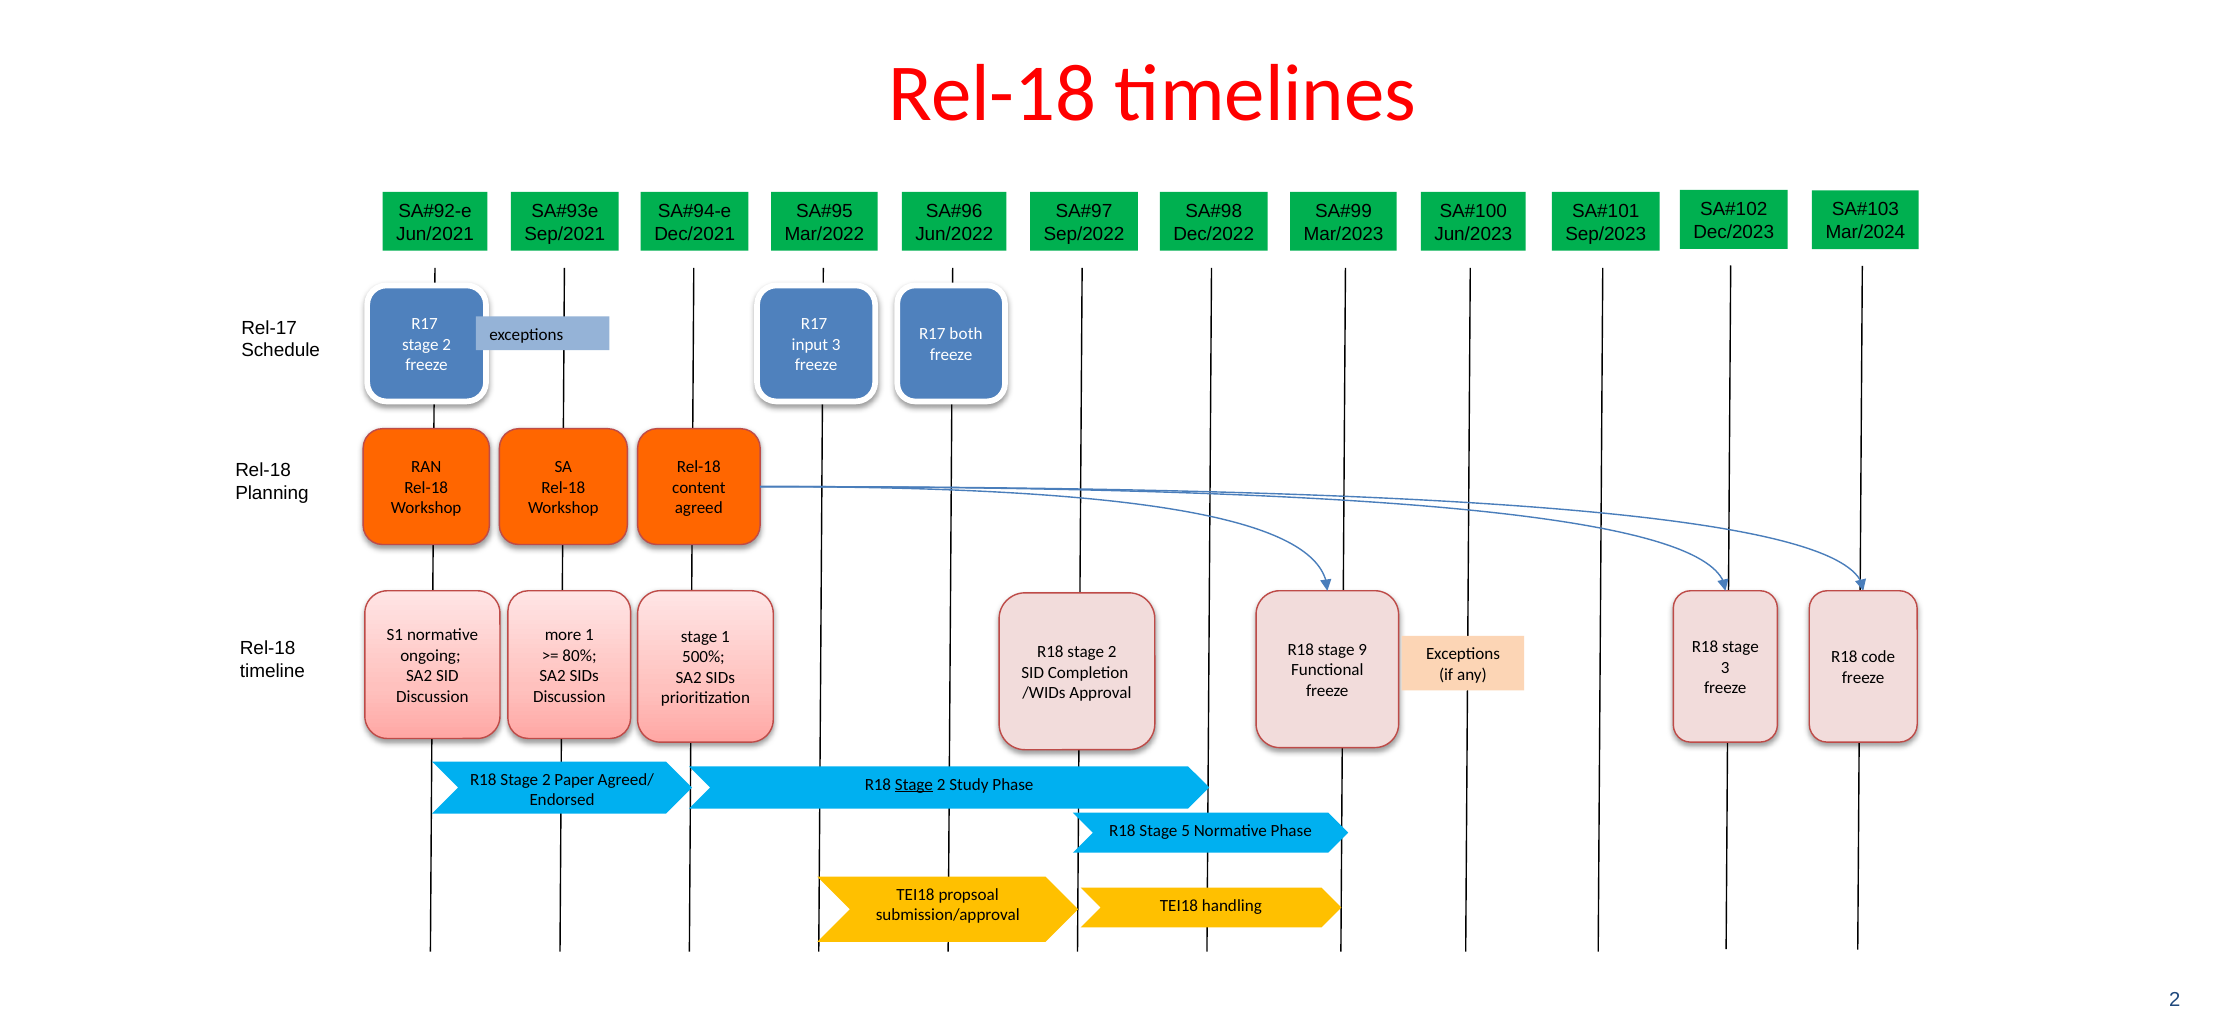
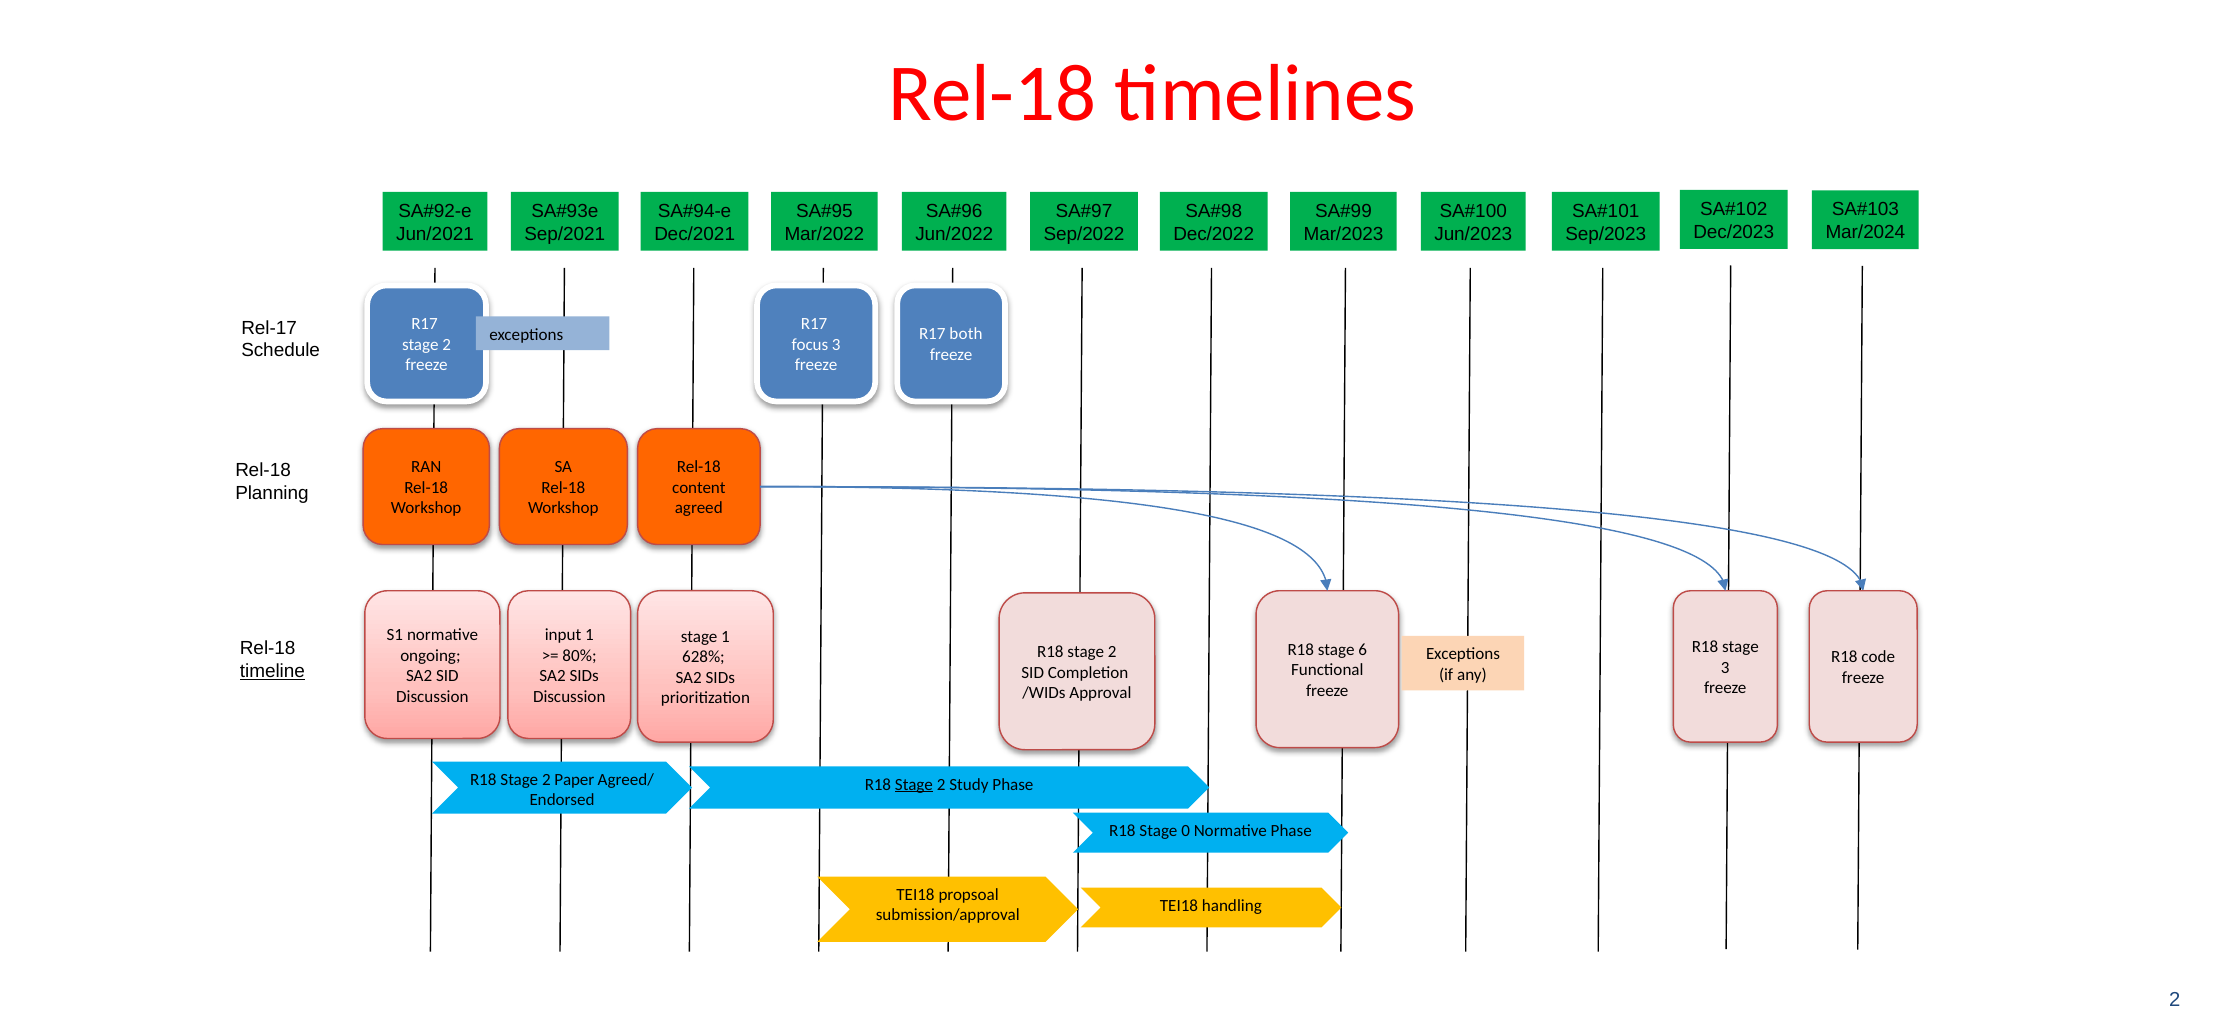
input: input -> focus (810, 345)
more: more -> input (563, 635)
9: 9 -> 6 (1363, 650)
500%: 500% -> 628% (703, 658)
timeline underline: none -> present (272, 671)
5: 5 -> 0 (1186, 831)
